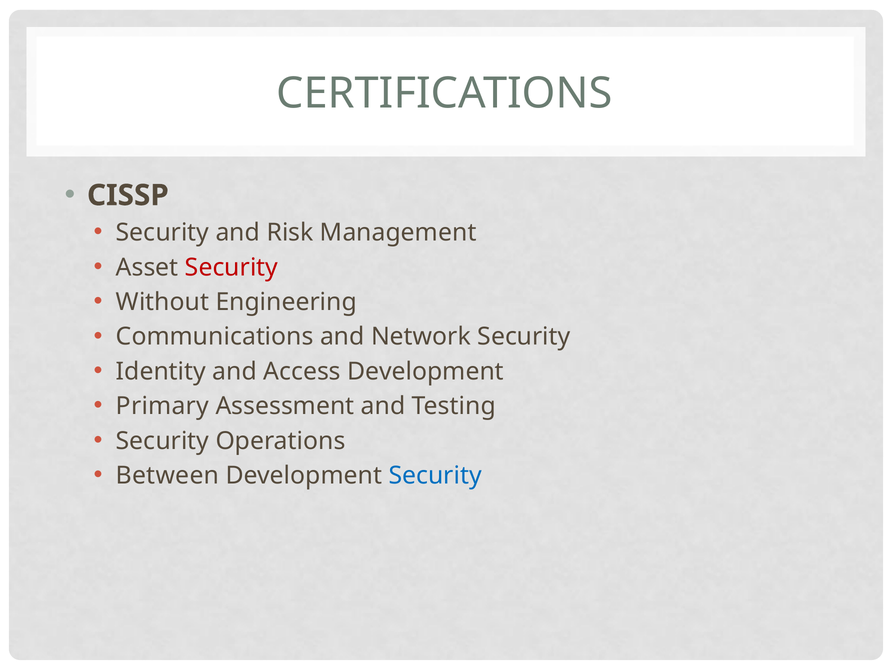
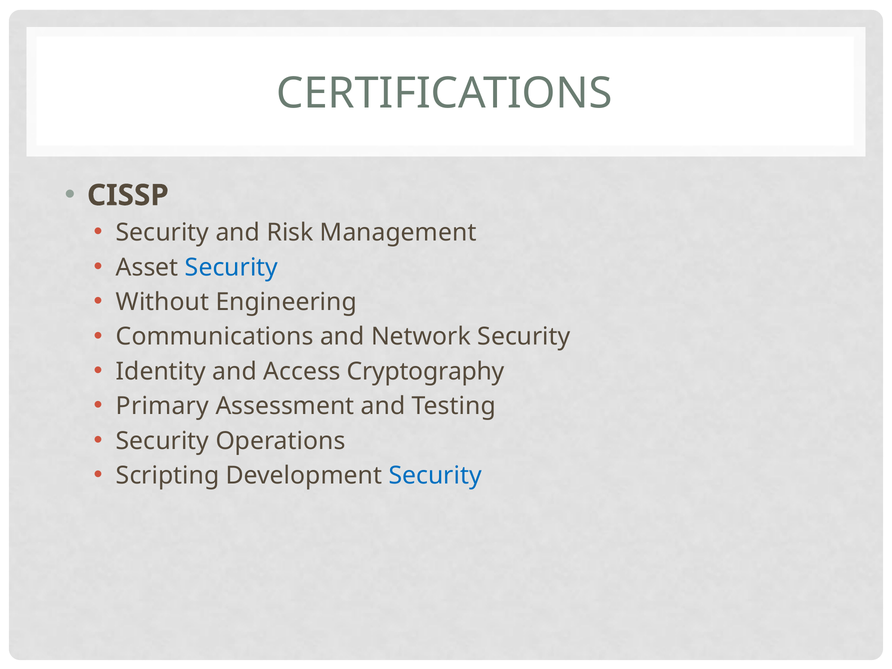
Security colour: red -> blue (232, 267)
Access Development: Development -> Cryptography (426, 371)
Between: Between -> Scripting (168, 476)
